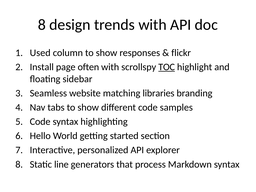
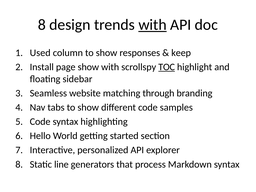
with underline: none -> present (153, 25)
flickr: flickr -> keep (181, 53)
page often: often -> show (88, 67)
libraries: libraries -> through (158, 93)
